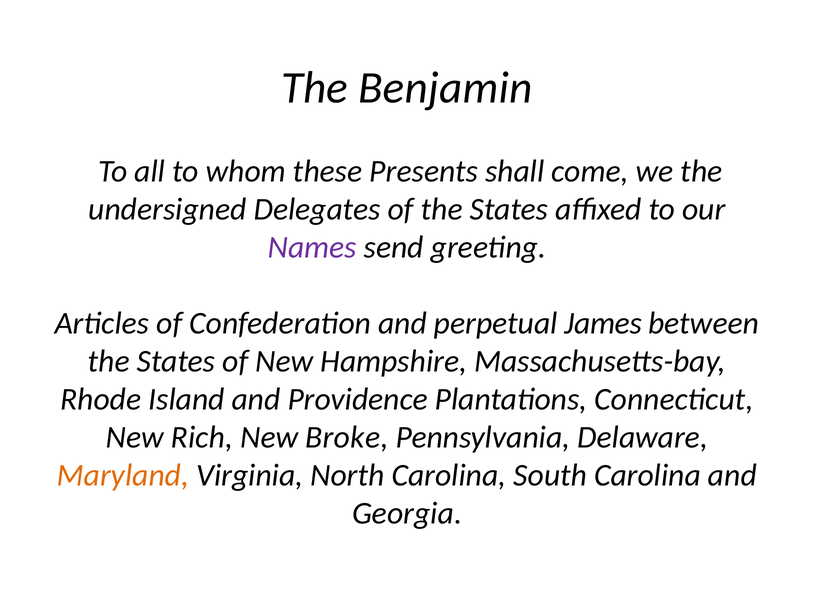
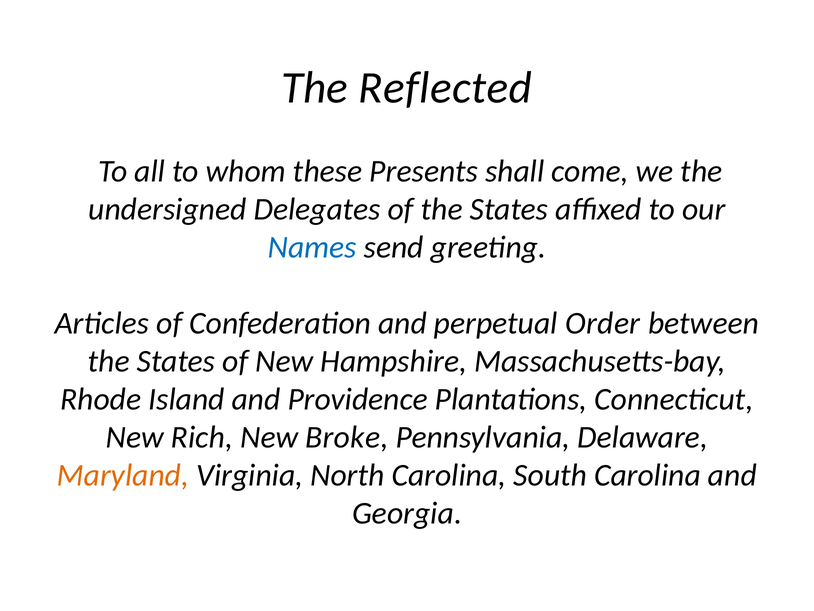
Benjamin: Benjamin -> Reflected (445, 88)
Names colour: purple -> blue (312, 247)
James: James -> Order (603, 323)
